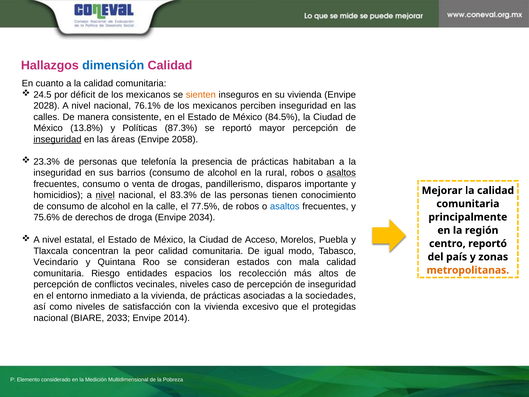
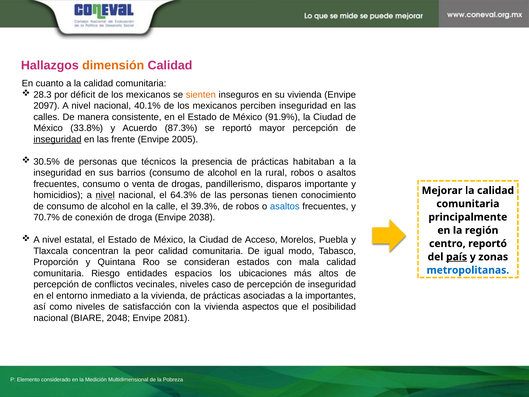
dimensión colour: blue -> orange (113, 65)
24.5: 24.5 -> 28.3 (42, 95)
2028: 2028 -> 2097 (47, 106)
76.1%: 76.1% -> 40.1% (147, 106)
84.5%: 84.5% -> 91.9% (283, 117)
13.8%: 13.8% -> 33.8% (87, 128)
Políticas: Políticas -> Acuerdo (140, 128)
áreas: áreas -> frente (123, 139)
2058: 2058 -> 2005 (185, 139)
23.3%: 23.3% -> 30.5% (47, 162)
telefonía: telefonía -> técnicos (159, 162)
asaltos underline: present -> none (341, 173)
83.3%: 83.3% -> 64.3% (184, 195)
77.5%: 77.5% -> 39.3% (205, 206)
75.6%: 75.6% -> 70.7% (47, 217)
derechos: derechos -> conexión (94, 217)
2034: 2034 -> 2038 (202, 217)
país underline: none -> present (457, 257)
Vecindario: Vecindario -> Proporción (56, 262)
metropolitanas colour: orange -> blue (468, 270)
recolección: recolección -> ubicaciones (263, 273)
sociedades: sociedades -> importantes (331, 295)
excesivo: excesivo -> aspectos (261, 307)
protegidas: protegidas -> posibilidad (334, 307)
2033: 2033 -> 2048 (118, 318)
2014: 2014 -> 2081 (177, 318)
